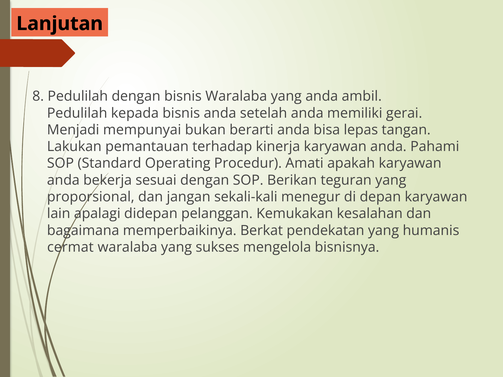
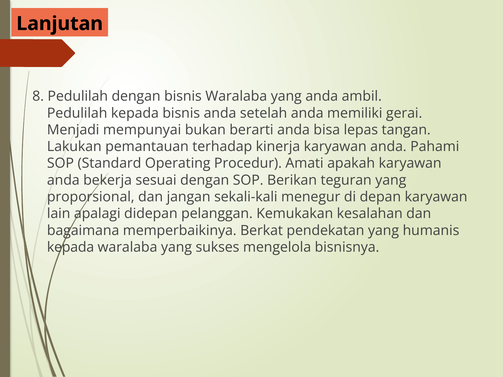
cermat: cermat -> kepada (71, 247)
